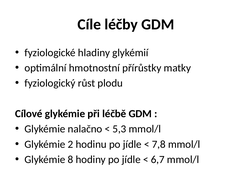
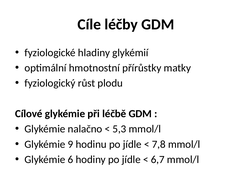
2: 2 -> 9 (70, 144)
8: 8 -> 6 (70, 160)
